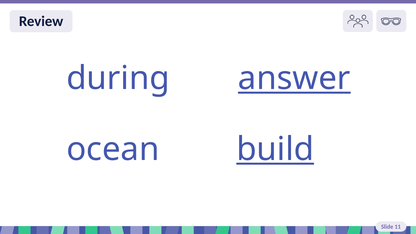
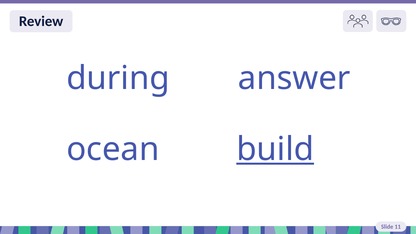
answer underline: present -> none (294, 78)
